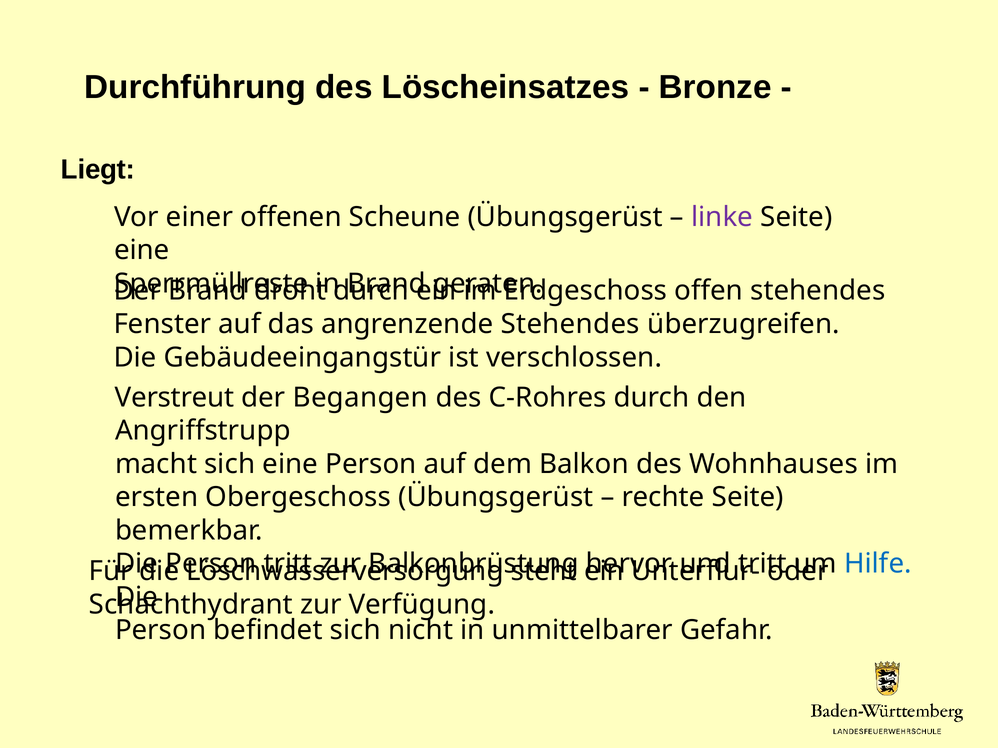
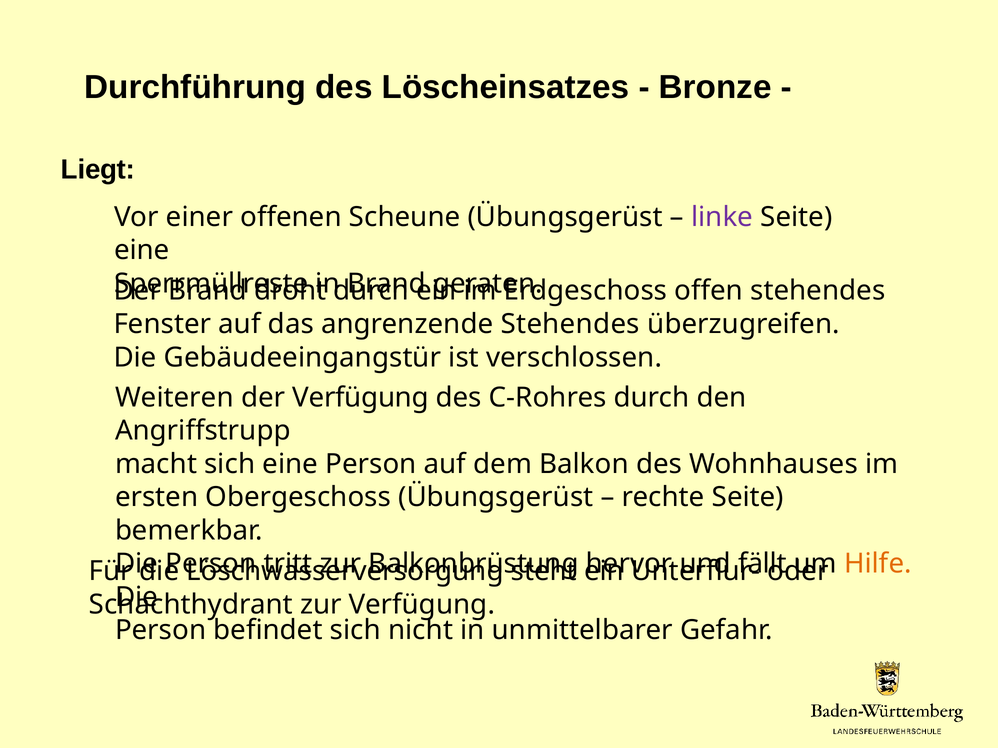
Verstreut: Verstreut -> Weiteren (174, 398)
der Begangen: Begangen -> Verfügung (361, 398)
tritt: tritt -> fällt (763, 564)
Hilfe colour: blue -> orange (878, 564)
